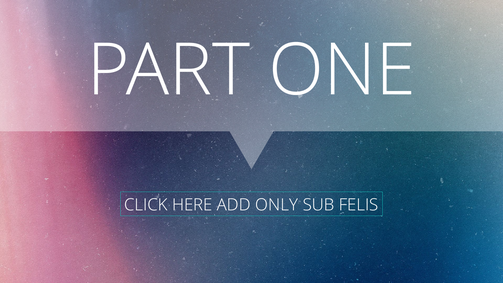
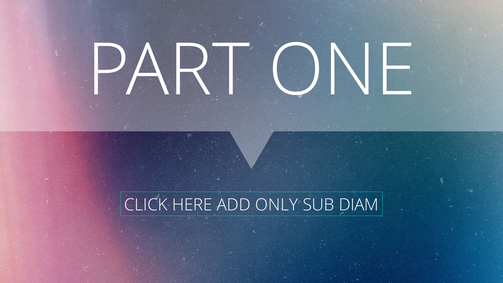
FELIS: FELIS -> DIAM (359, 205)
